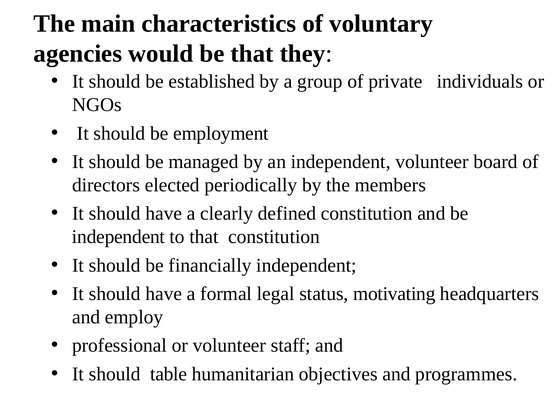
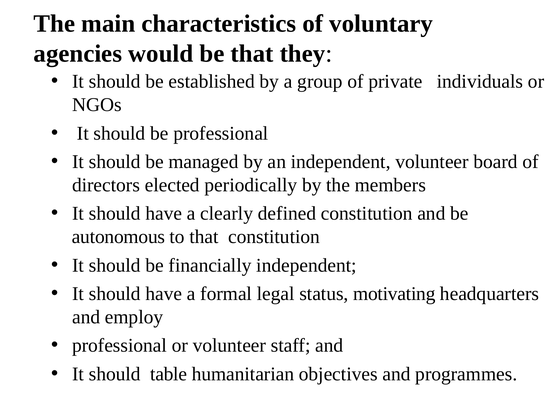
be employment: employment -> professional (221, 133)
independent: independent -> autonomous (119, 237)
